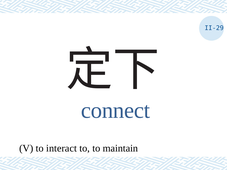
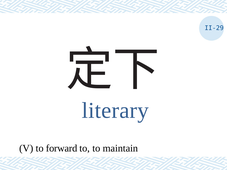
connect: connect -> literary (115, 111)
interact: interact -> forward (62, 148)
